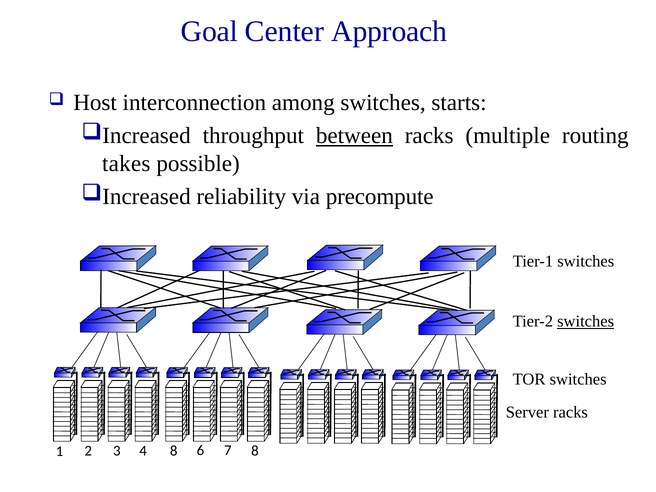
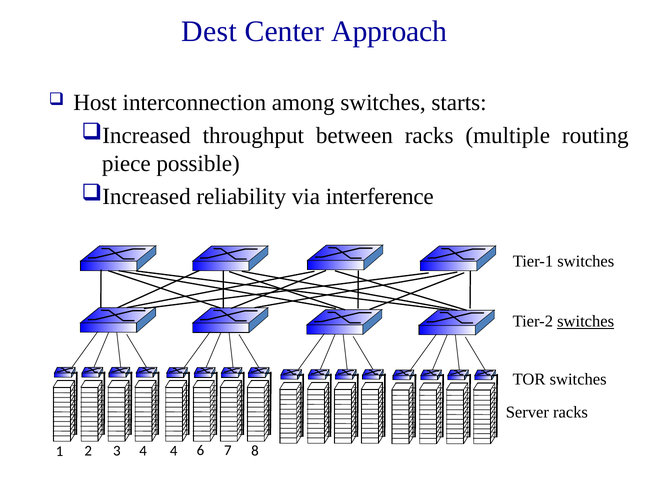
Goal: Goal -> Dest (209, 32)
between underline: present -> none (354, 136)
takes: takes -> piece (126, 164)
precompute: precompute -> interference (380, 197)
4 8: 8 -> 4 (174, 451)
